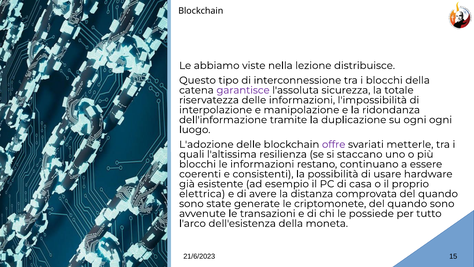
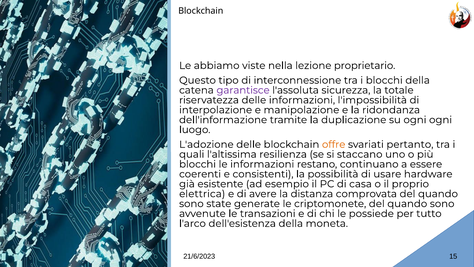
distribuisce: distribuisce -> proprietario (365, 65)
offre colour: purple -> orange (334, 144)
metterle: metterle -> pertanto (410, 144)
